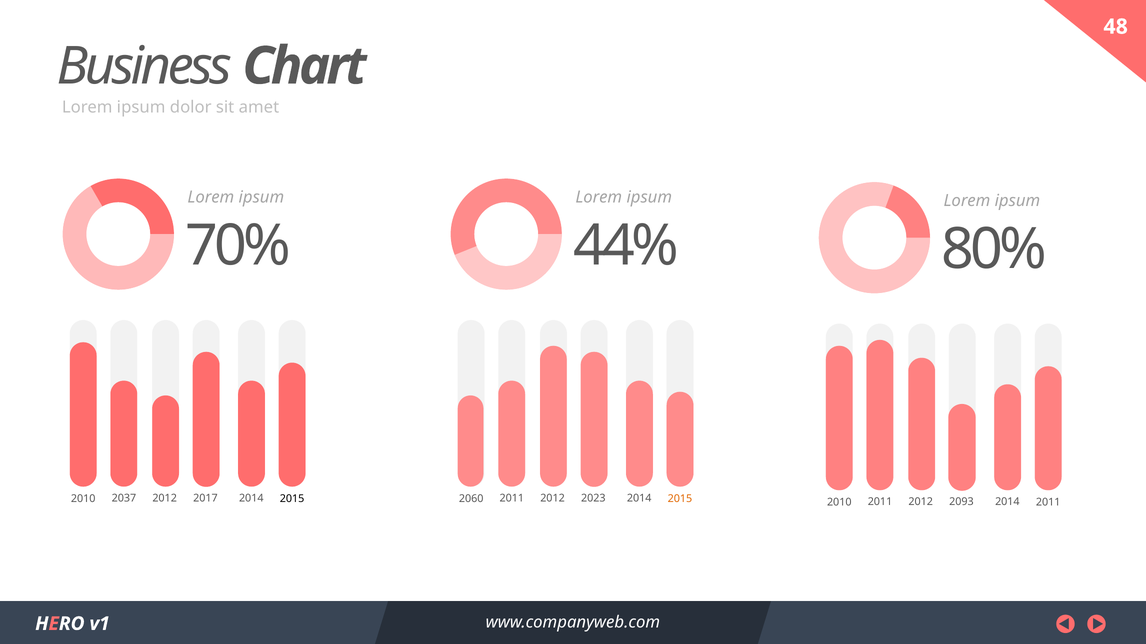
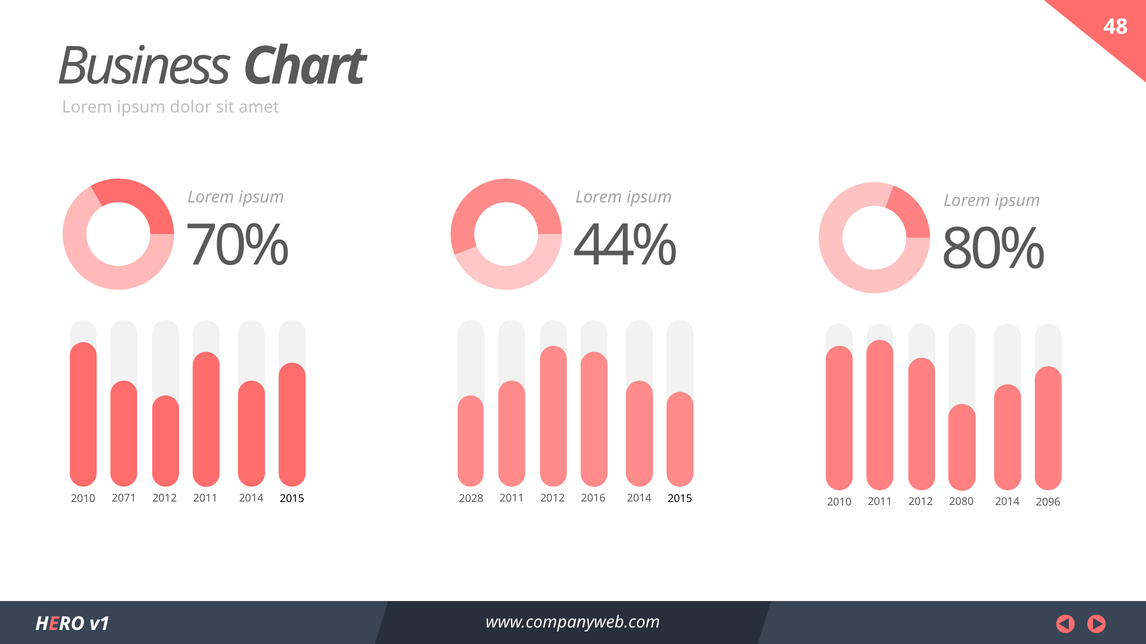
2037: 2037 -> 2071 (124, 499)
2012 2017: 2017 -> 2011 (205, 499)
2060: 2060 -> 2028 (471, 499)
2023: 2023 -> 2016 (593, 499)
2015 colour: orange -> black (680, 499)
2093: 2093 -> 2080 (961, 502)
2014 2011: 2011 -> 2096 (1048, 503)
